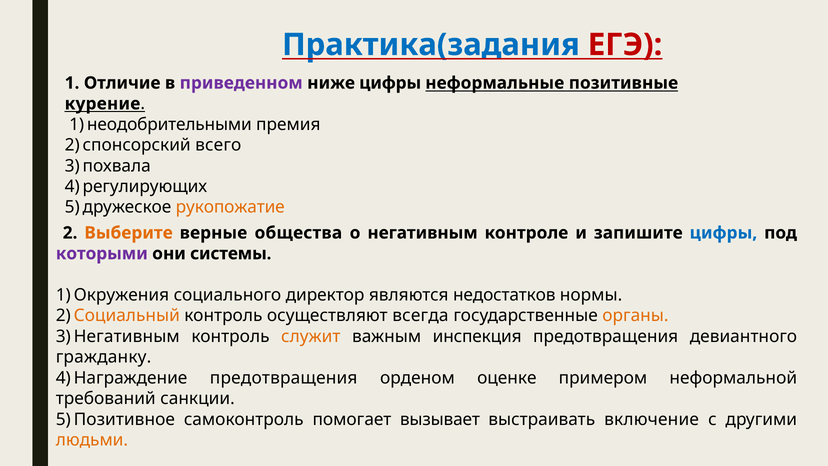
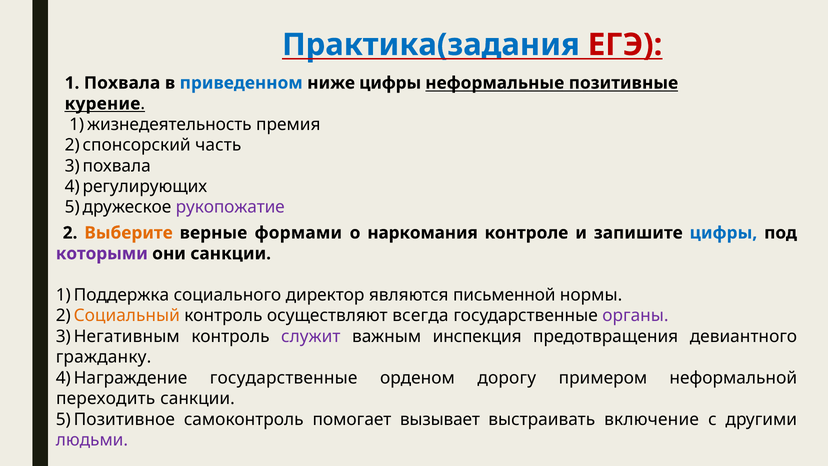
1 Отличие: Отличие -> Похвала (122, 83)
приведенном colour: purple -> blue (241, 83)
неодобрительными: неодобрительными -> жизнедеятельность (169, 124)
всего: всего -> часть (218, 145)
рукопожатие colour: orange -> purple (230, 207)
общества: общества -> формами (298, 233)
о негативным: негативным -> наркомания (423, 233)
они системы: системы -> санкции (231, 253)
Окружения: Окружения -> Поддержка (121, 295)
недостатков: недостатков -> письменной (504, 295)
органы colour: orange -> purple (635, 316)
служит colour: orange -> purple (311, 336)
Награждение предотвращения: предотвращения -> государственные (284, 378)
оценке: оценке -> дорогу (507, 378)
требований: требований -> переходить (106, 398)
людьми colour: orange -> purple (92, 440)
